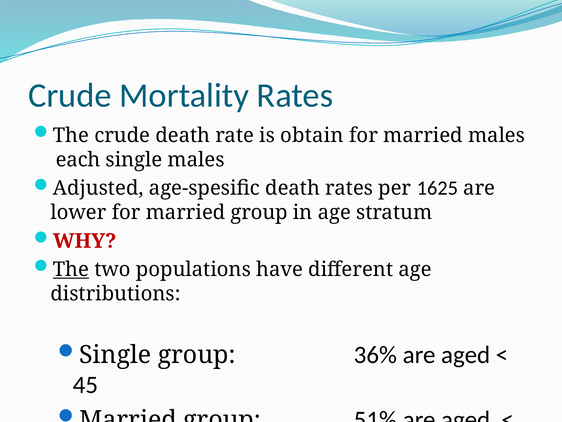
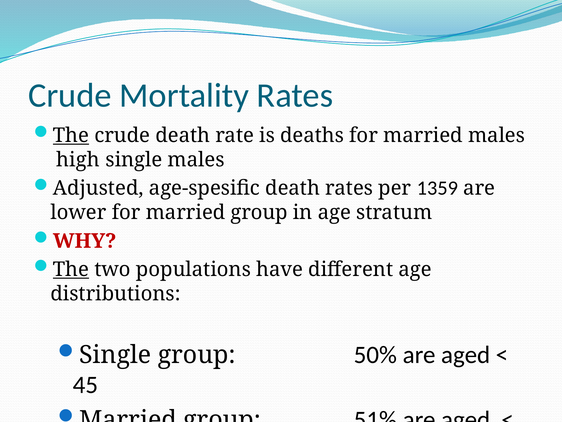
The underline: none -> present (71, 135)
obtain: obtain -> deaths (312, 135)
each: each -> high (78, 160)
1625: 1625 -> 1359 (438, 188)
36%: 36% -> 50% (376, 354)
